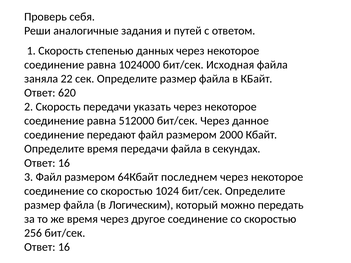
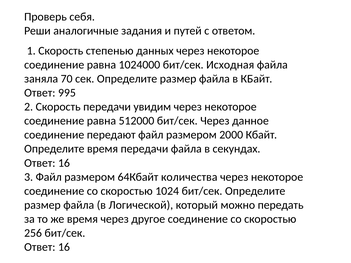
22: 22 -> 70 (67, 79)
620: 620 -> 995 (67, 93)
указать: указать -> увидим (152, 107)
последнем: последнем -> количества (189, 177)
Логическим: Логическим -> Логической (141, 205)
